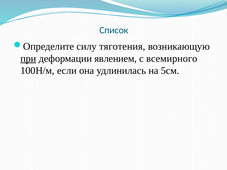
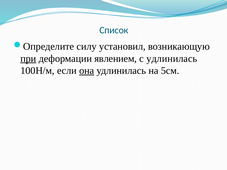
тяготения: тяготения -> установил (122, 47)
с всемирного: всемирного -> удлинилась (172, 59)
она underline: none -> present (87, 71)
